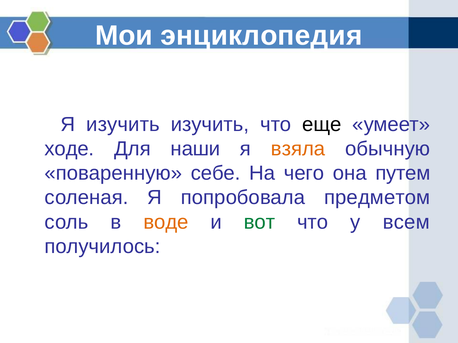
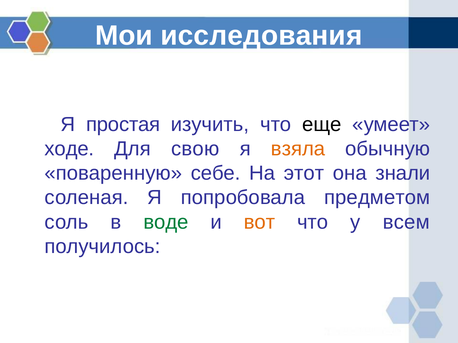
энциклопедия: энциклопедия -> исследования (261, 36)
Я изучить: изучить -> простая (123, 125)
наши: наши -> свою (195, 149)
чего: чего -> этот (304, 173)
путем: путем -> знали (403, 173)
воде colour: orange -> green (166, 222)
вот colour: green -> orange (260, 222)
